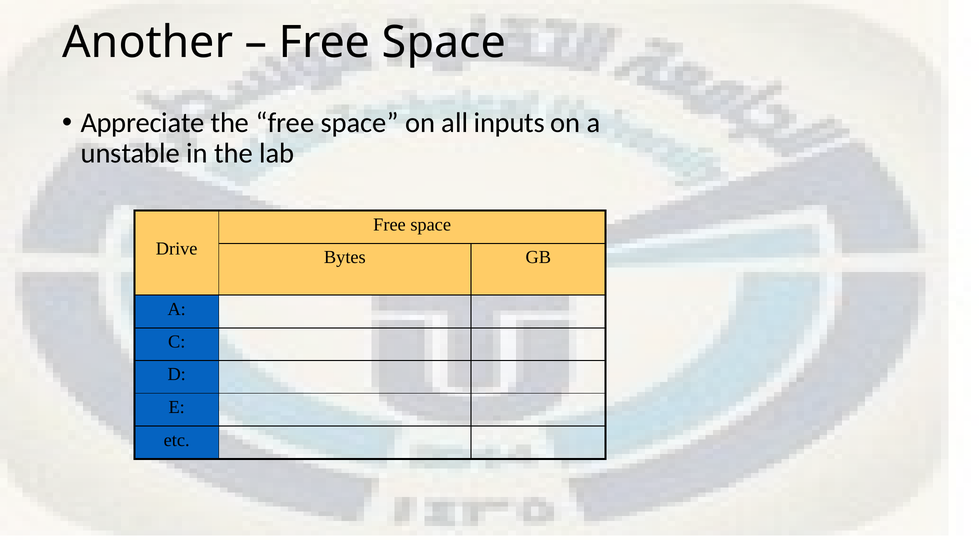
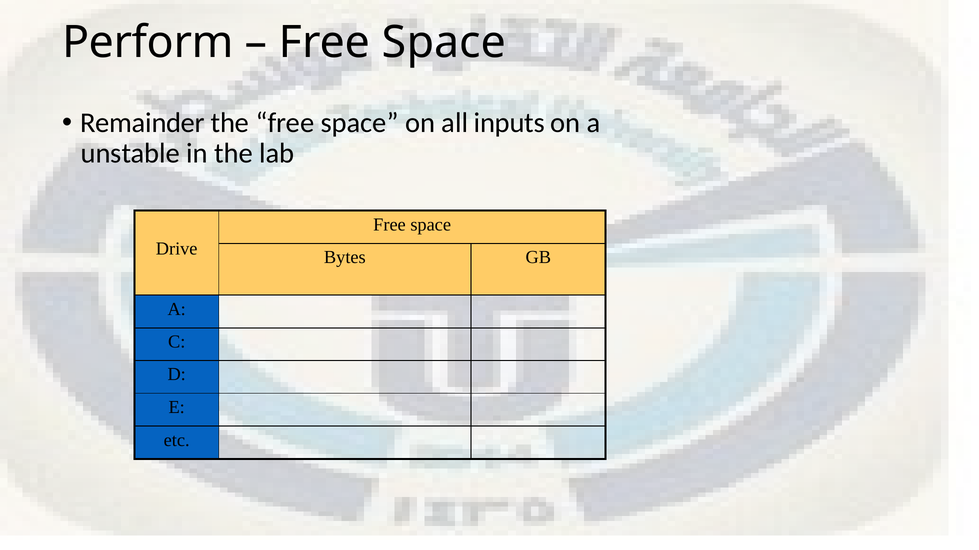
Another: Another -> Perform (148, 43)
Appreciate: Appreciate -> Remainder (143, 123)
